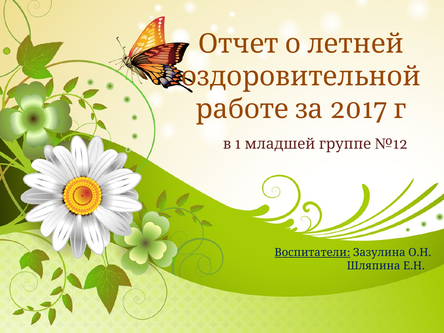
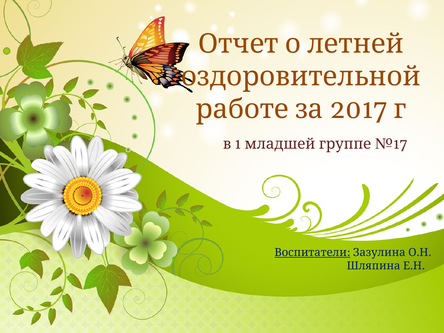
№12: №12 -> №17 (391, 144)
